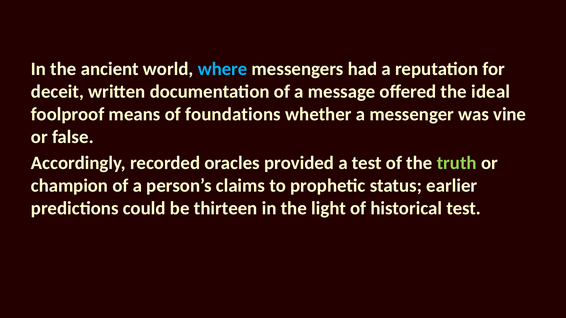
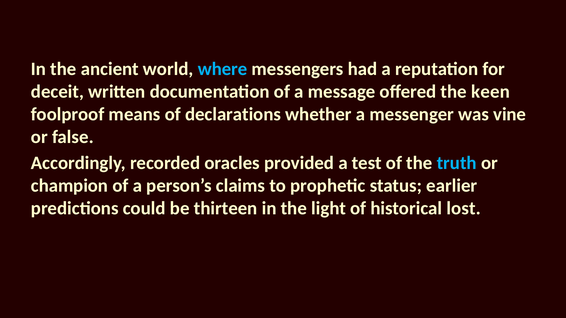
ideal: ideal -> keen (491, 92)
foundations: foundations -> declarations (233, 114)
truth colour: light green -> light blue (457, 163)
historical test: test -> lost (464, 208)
